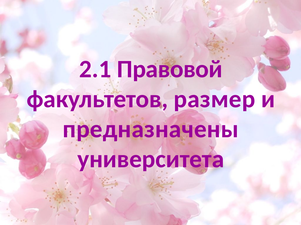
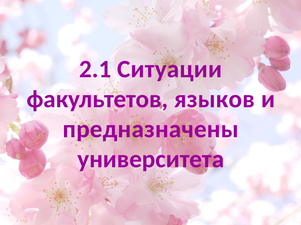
Правовой: Правовой -> Ситуации (170, 69)
размер: размер -> языков (214, 99)
